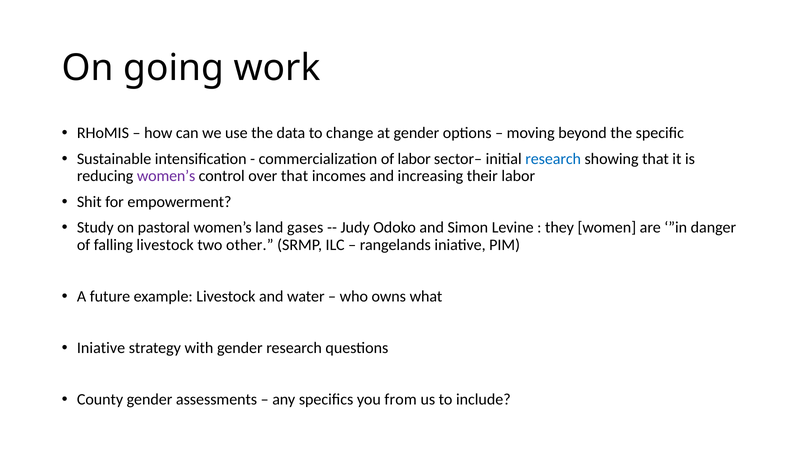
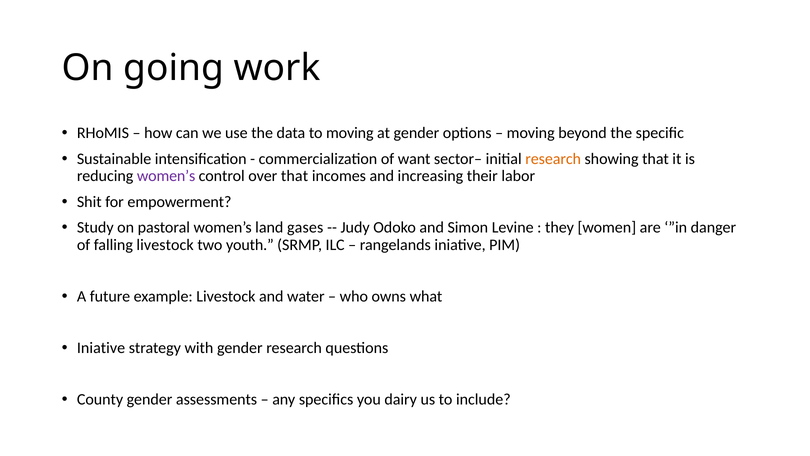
to change: change -> moving (350, 133)
of labor: labor -> want (414, 159)
research colour: blue -> orange (553, 159)
other: other -> youth (250, 245)
from: from -> dairy (401, 399)
